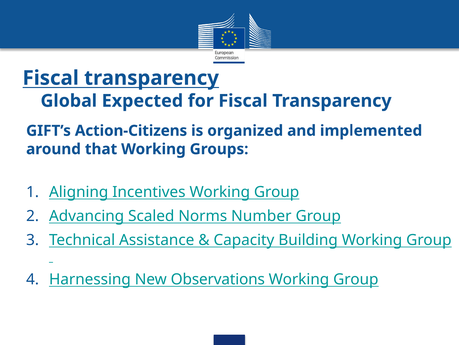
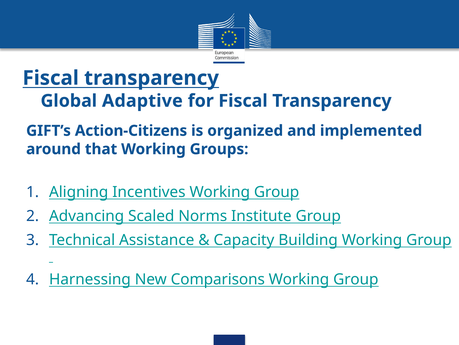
Expected: Expected -> Adaptive (142, 101)
Number: Number -> Institute (261, 216)
Observations: Observations -> Comparisons (218, 279)
